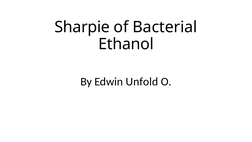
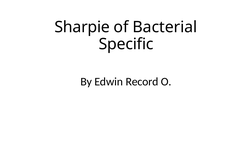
Ethanol: Ethanol -> Specific (126, 44)
Unfold: Unfold -> Record (142, 82)
